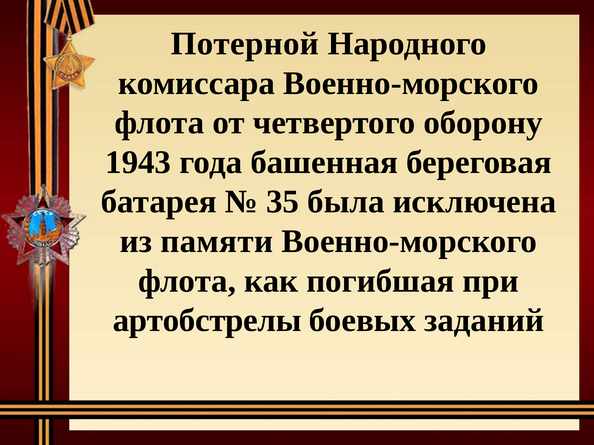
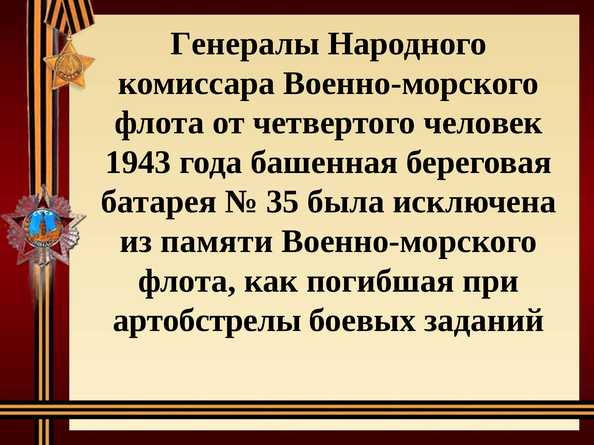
Потерной: Потерной -> Генералы (245, 44)
оборону: оборону -> человек (483, 123)
